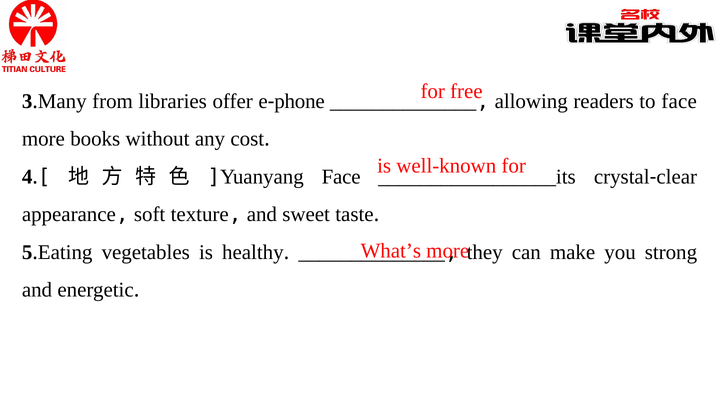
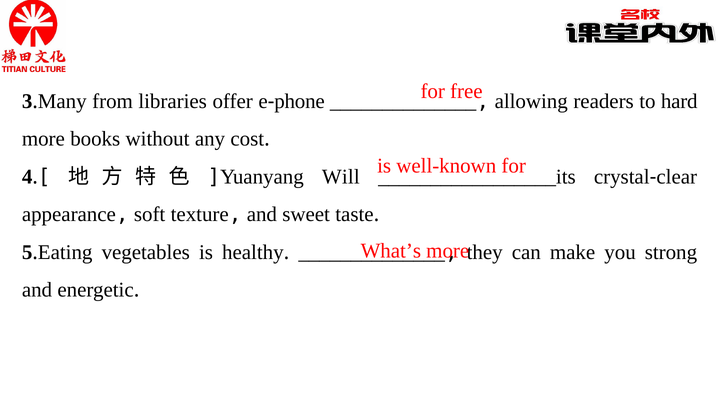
to face: face -> hard (679, 101)
Face: Face -> Will (341, 177)
